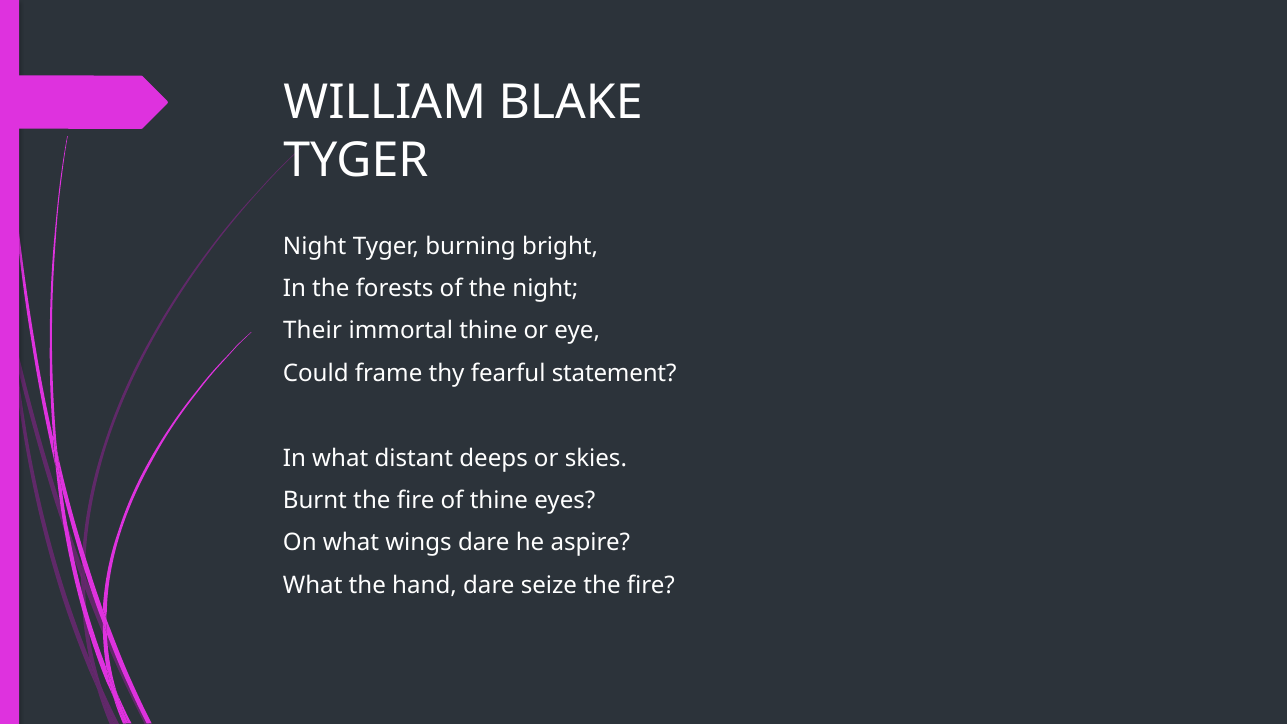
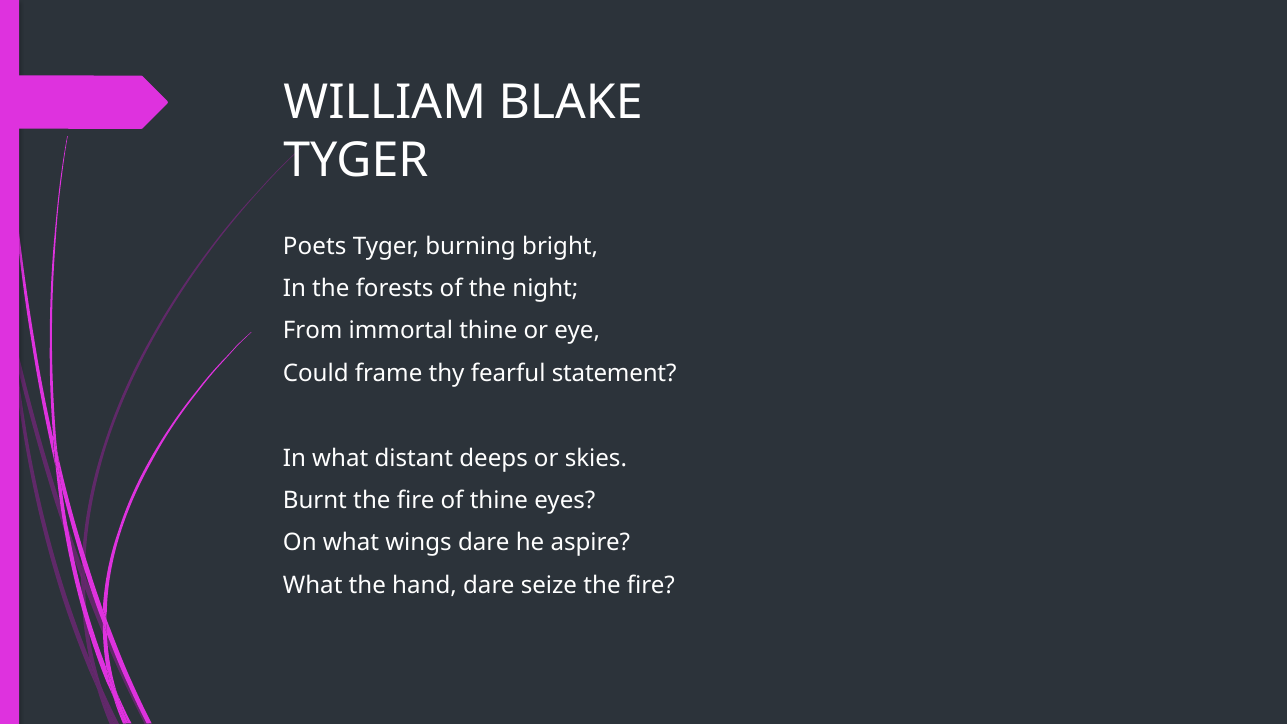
Night: Night -> Poets (315, 246)
Their: Their -> From (313, 331)
